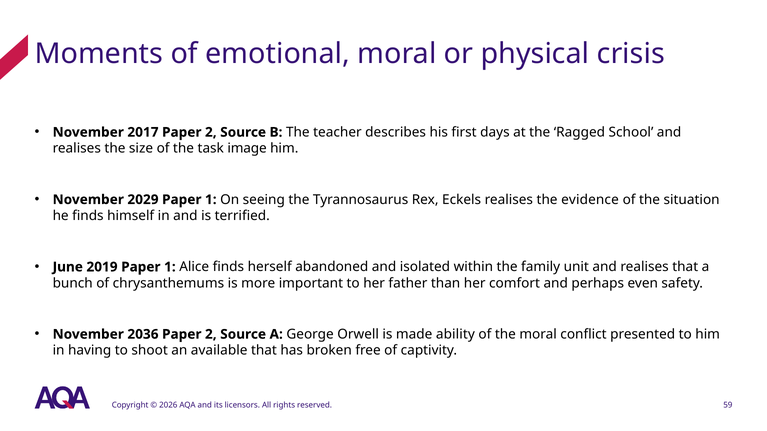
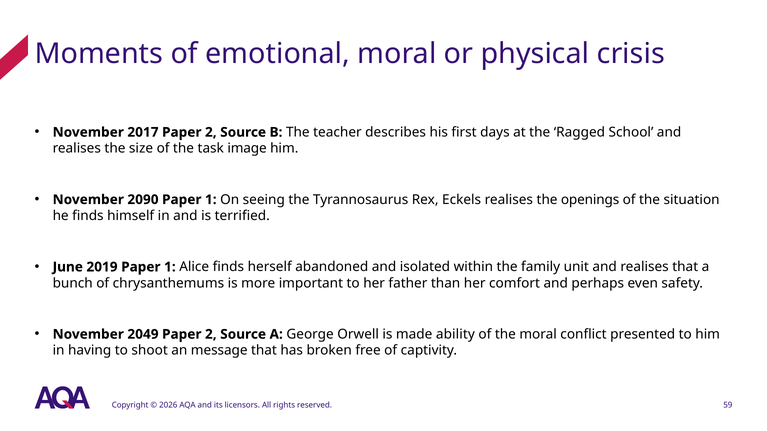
2029: 2029 -> 2090 (143, 200)
evidence: evidence -> openings (590, 200)
2036: 2036 -> 2049 (143, 335)
available: available -> message (219, 351)
